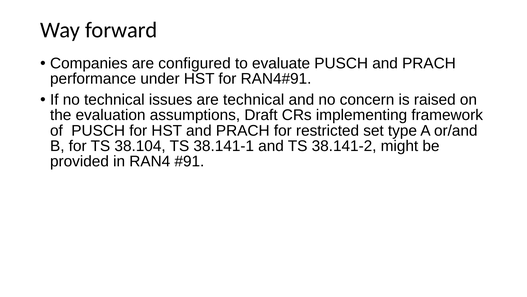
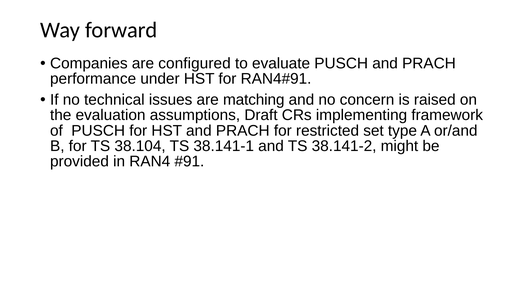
are technical: technical -> matching (254, 100)
